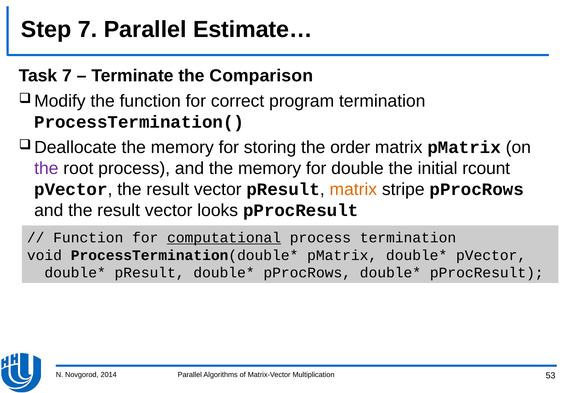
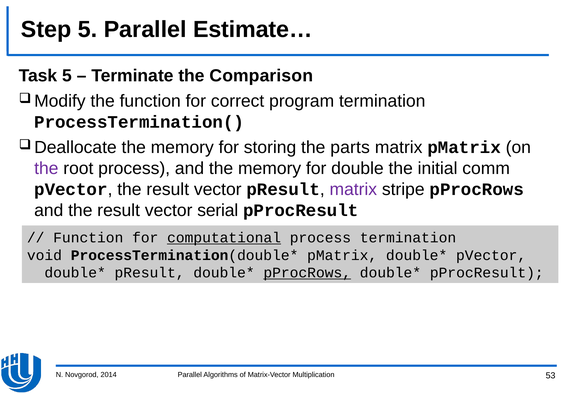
Step 7: 7 -> 5 (88, 30)
Task 7: 7 -> 5 (67, 76)
order: order -> parts (350, 147)
rcount: rcount -> comm (486, 168)
matrix colour: orange -> purple (353, 189)
looks: looks -> serial (218, 210)
pProcRows underline: none -> present (307, 273)
